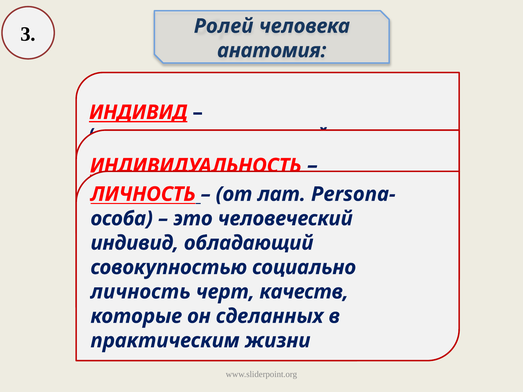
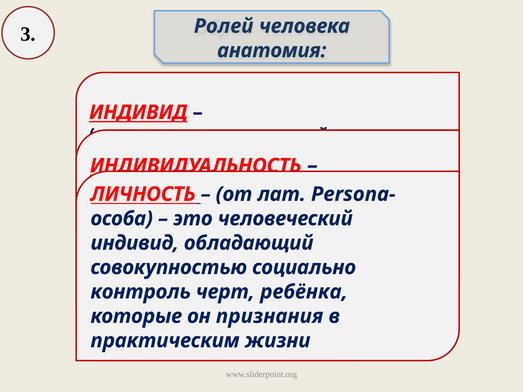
личность: личность -> контроль (141, 292)
качеств: качеств -> ребёнка (304, 292)
сделанных: сделанных -> признания (270, 316)
